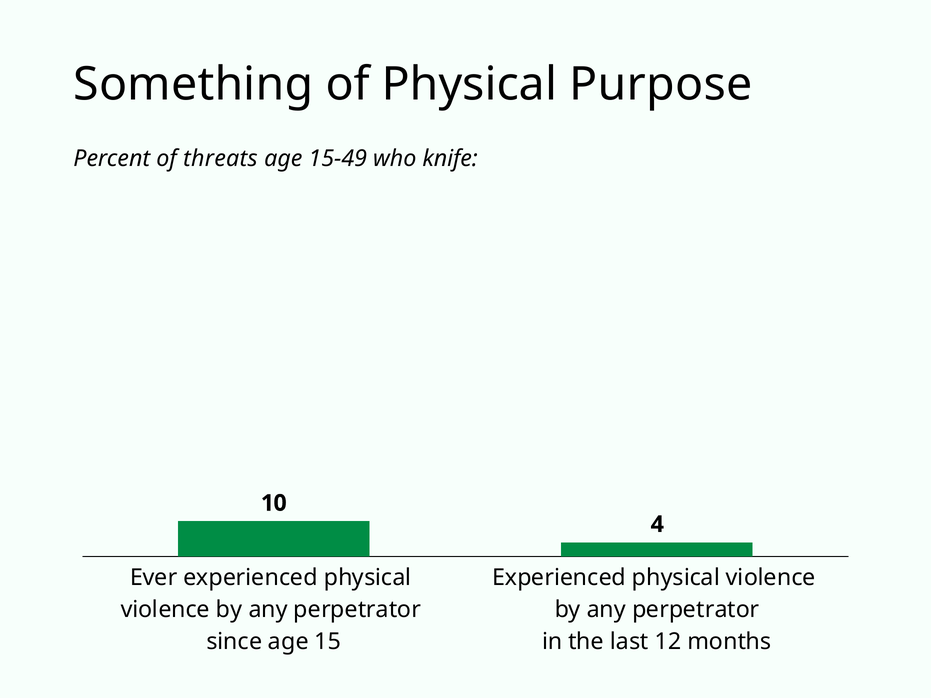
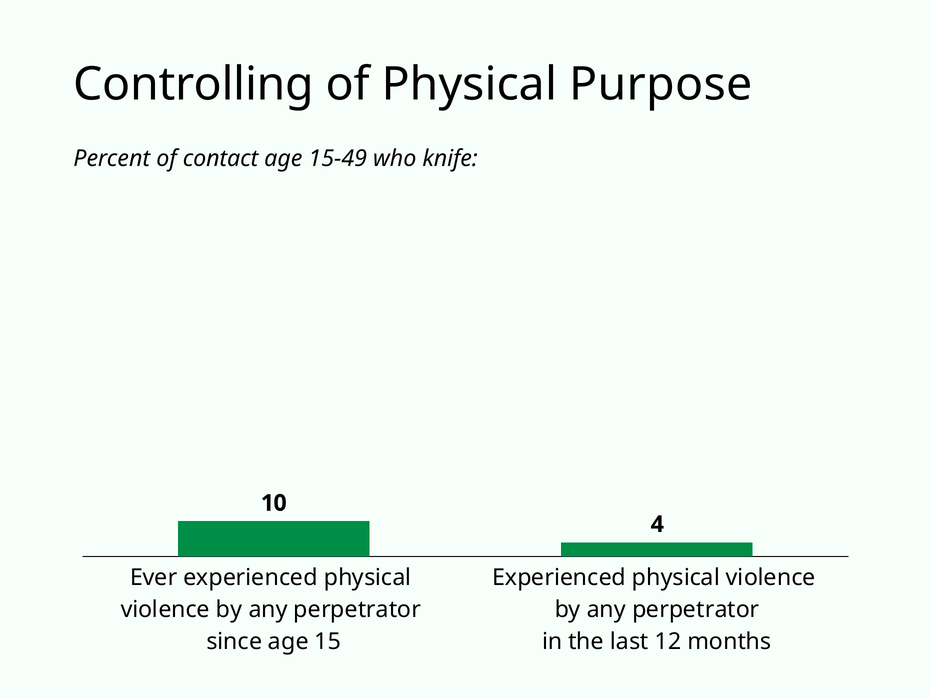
Something: Something -> Controlling (194, 84)
threats: threats -> contact (221, 159)
